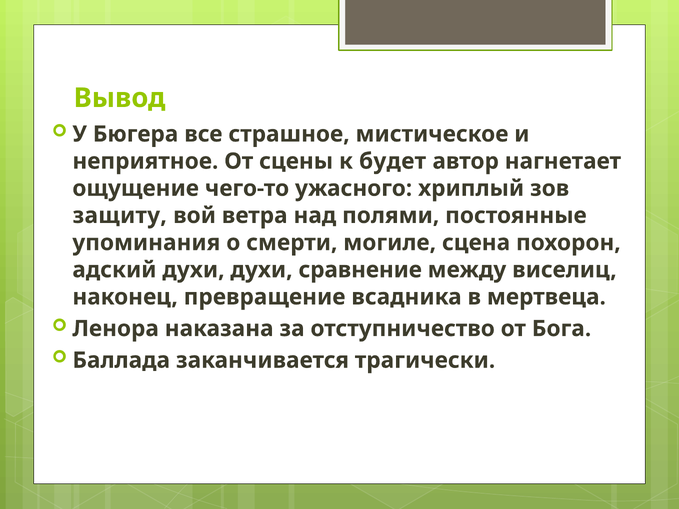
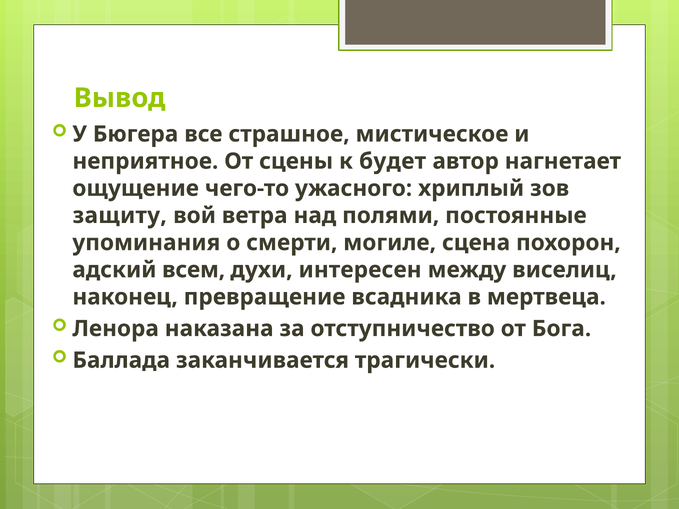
адский духи: духи -> всем (194, 270)
сравнение: сравнение -> интересен (360, 270)
